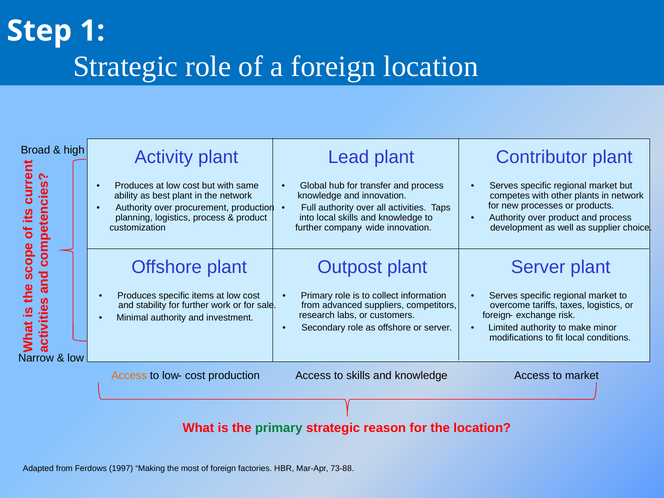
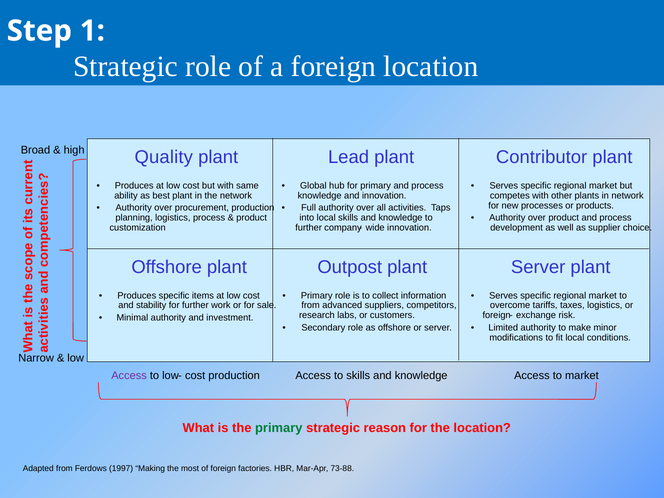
Activity: Activity -> Quality (164, 157)
for transfer: transfer -> primary (376, 186)
Access colour: orange -> purple (129, 376)
